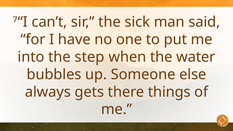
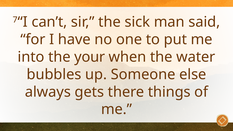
step: step -> your (90, 57)
